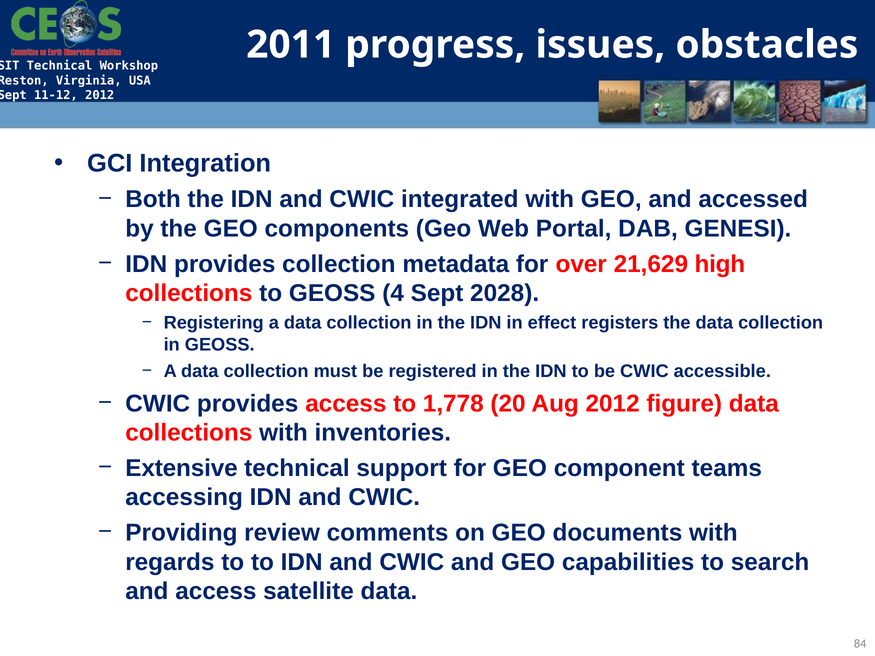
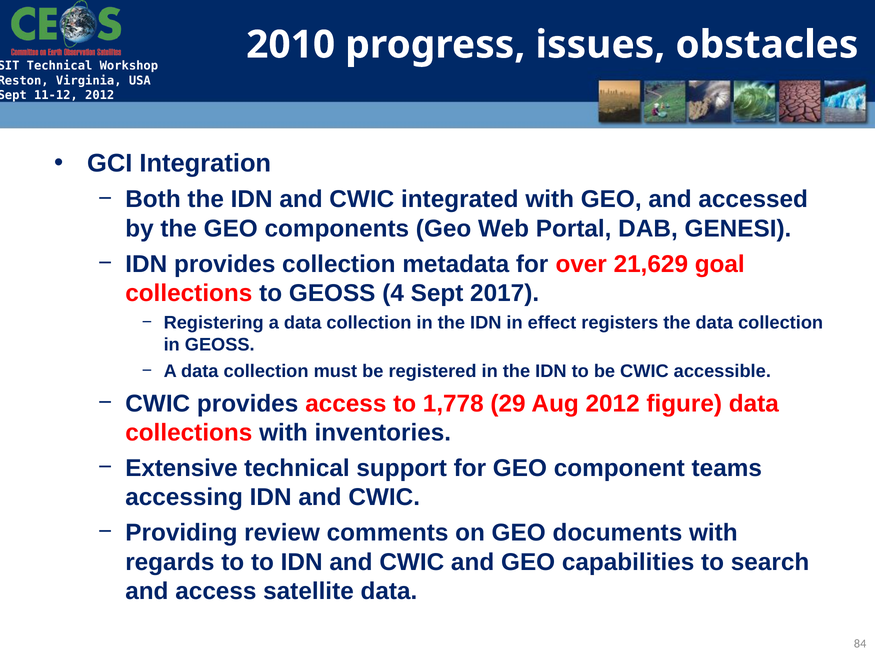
2011: 2011 -> 2010 (291, 45)
high: high -> goal (720, 264)
2028: 2028 -> 2017 (505, 293)
20: 20 -> 29 (508, 404)
